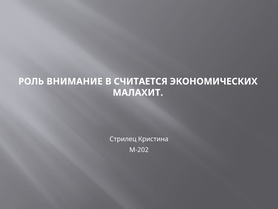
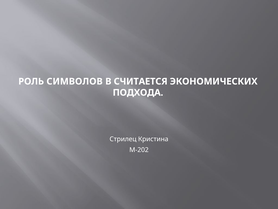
ВНИМАНИЕ: ВНИМАНИЕ -> СИМВОЛОВ (75, 81)
МАЛАХИТ: МАЛАХИТ -> ПОДХОДА (138, 92)
